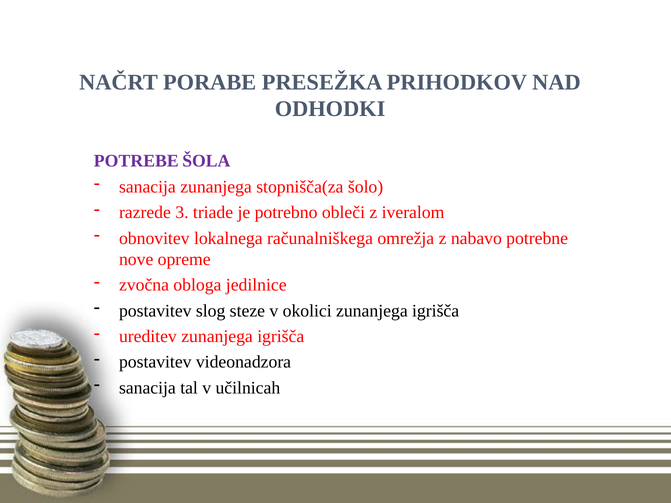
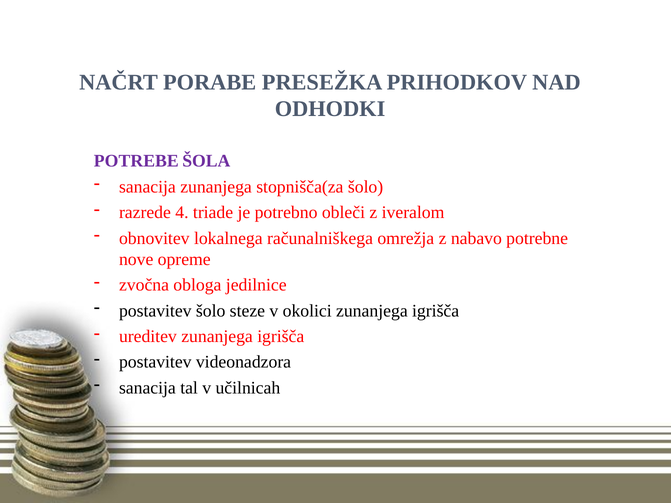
3: 3 -> 4 (182, 213)
postavitev slog: slog -> šolo (211, 311)
